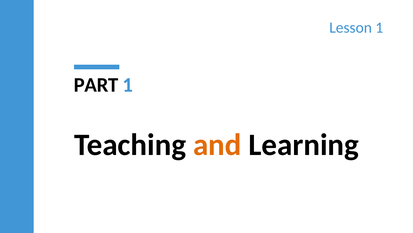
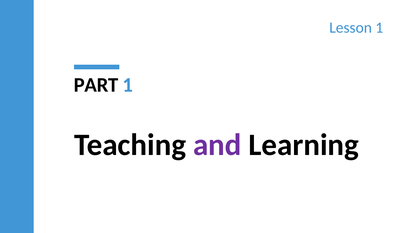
and colour: orange -> purple (217, 144)
